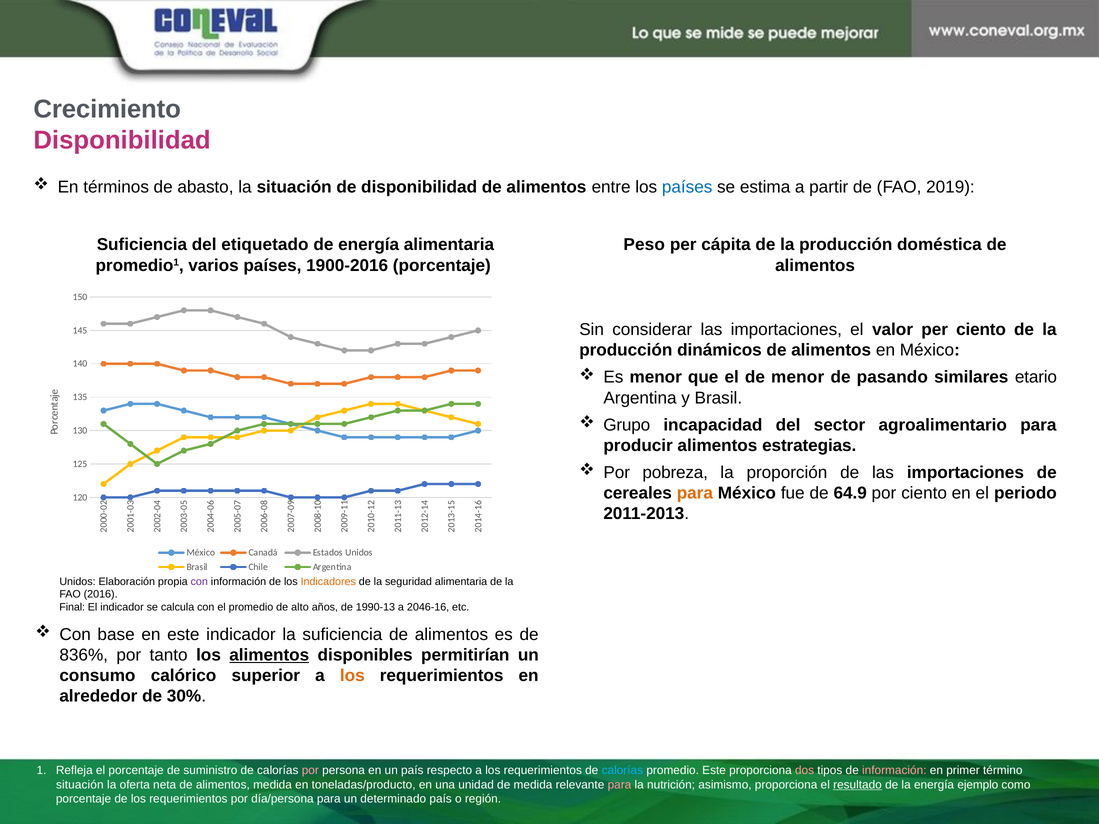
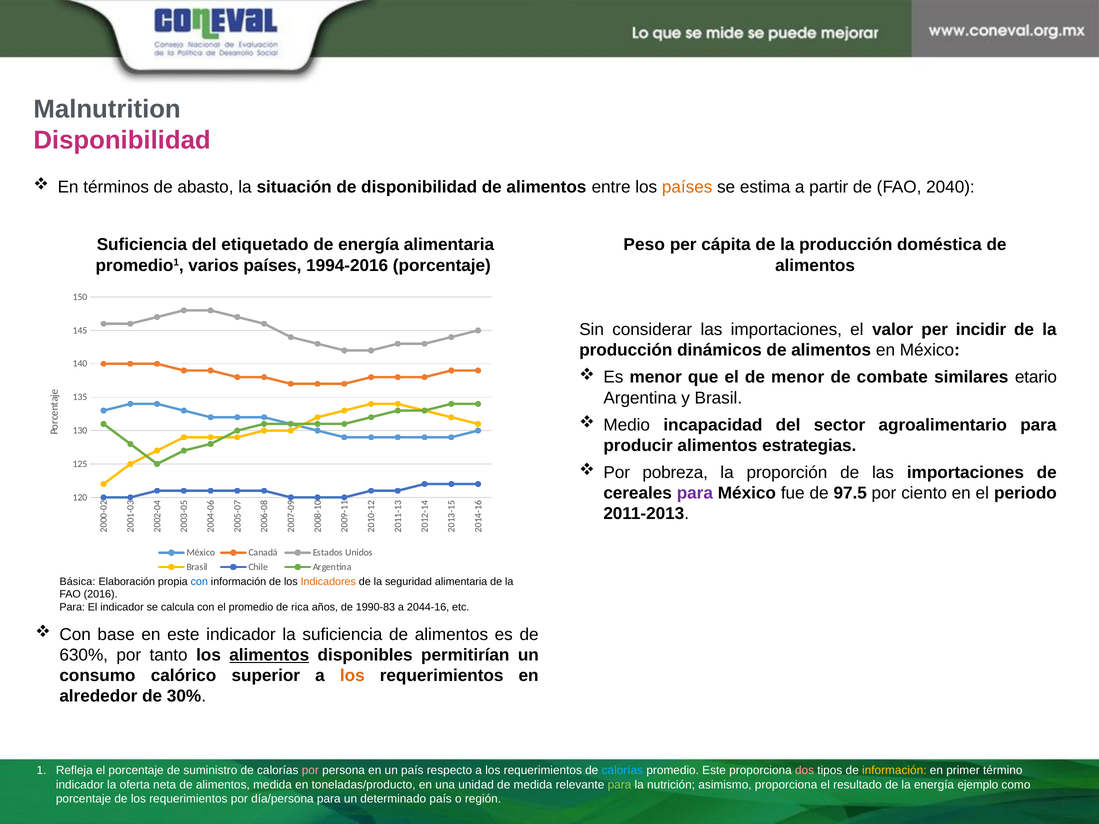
Crecimiento: Crecimiento -> Malnutrition (107, 109)
países colour: blue -> orange (687, 187)
2019: 2019 -> 2040 (950, 187)
1900-2016: 1900-2016 -> 1994-2016 (347, 265)
per ciento: ciento -> incidir (981, 330)
pasando: pasando -> combate (892, 377)
Grupo: Grupo -> Medio (627, 425)
para colour: orange -> purple (695, 493)
64.9: 64.9 -> 97.5 (850, 493)
Unidos: Unidos -> Básica (77, 582)
con colour: purple -> blue (199, 582)
Final: Final -> Para (72, 607)
alto: alto -> rica (300, 607)
1990-13: 1990-13 -> 1990-83 (375, 607)
2046-16: 2046-16 -> 2044-16 (428, 607)
836%: 836% -> 630% (84, 655)
información colour: pink -> yellow (894, 771)
situación: situación -> indicador (80, 785)
para colour: pink -> light green (619, 785)
resultado underline: present -> none (858, 785)
